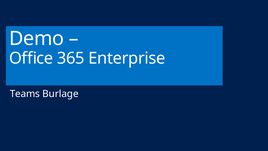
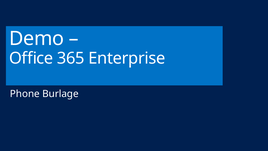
Teams: Teams -> Phone (25, 94)
